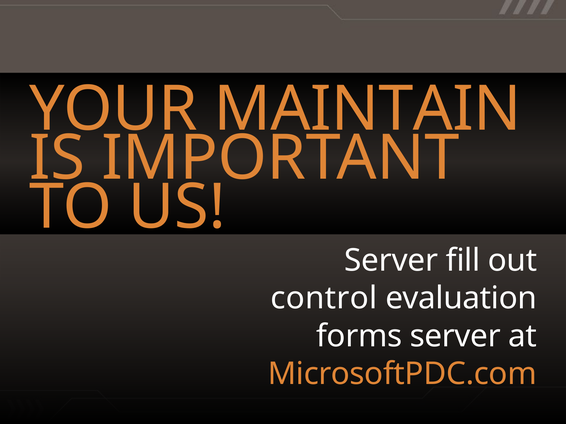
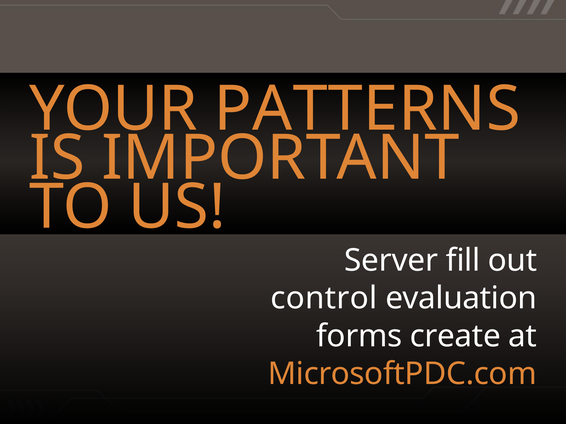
MAINTAIN: MAINTAIN -> PATTERNS (367, 109)
forms server: server -> create (455, 336)
